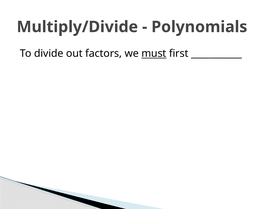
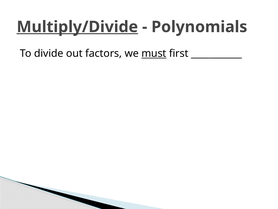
Multiply/Divide underline: none -> present (77, 27)
